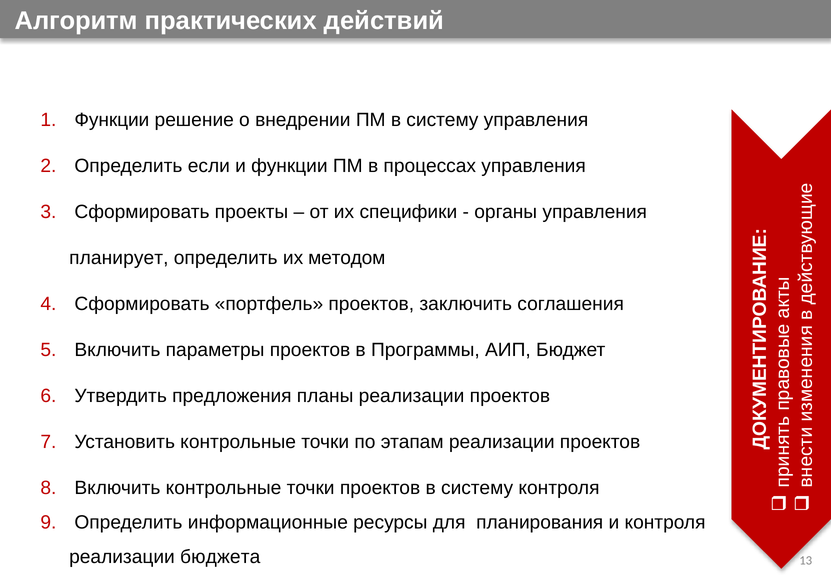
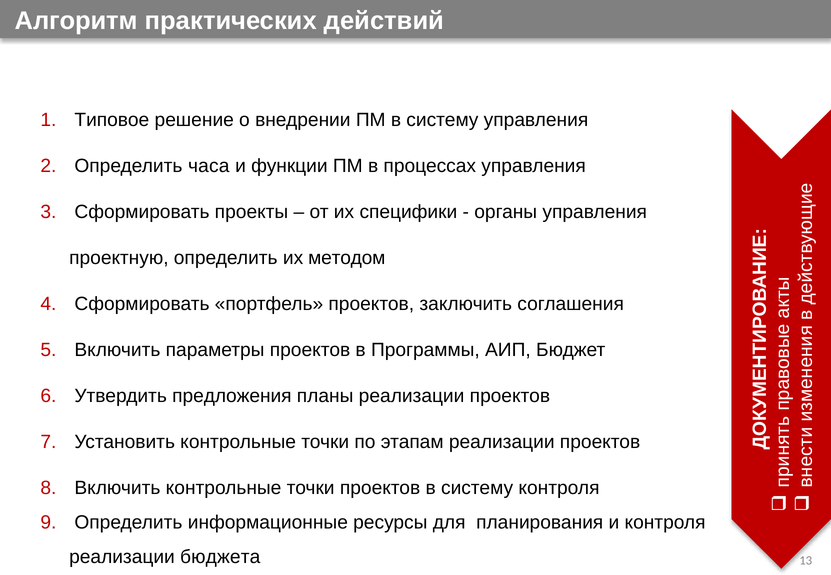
Функции: Функции -> Типовое (112, 120)
если: если -> часа (209, 166)
планирует: планирует -> проектную (119, 258)
